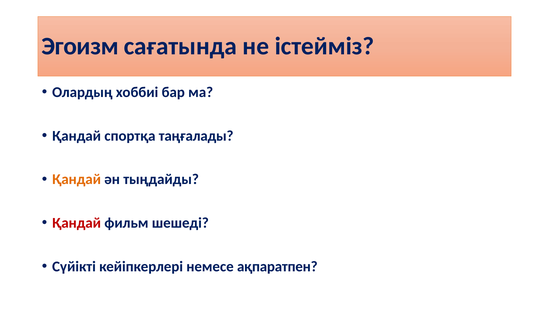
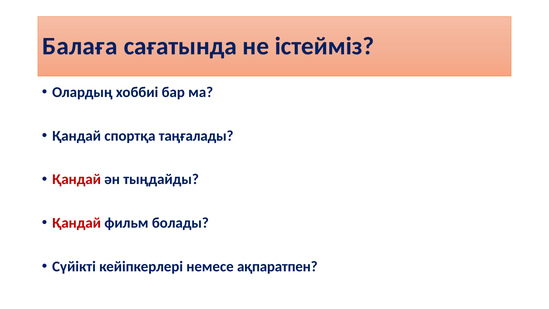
Эгоизм: Эгоизм -> Балаға (80, 46)
Қандай colour: orange -> red (77, 179)
шешеді: шешеді -> болады (180, 223)
